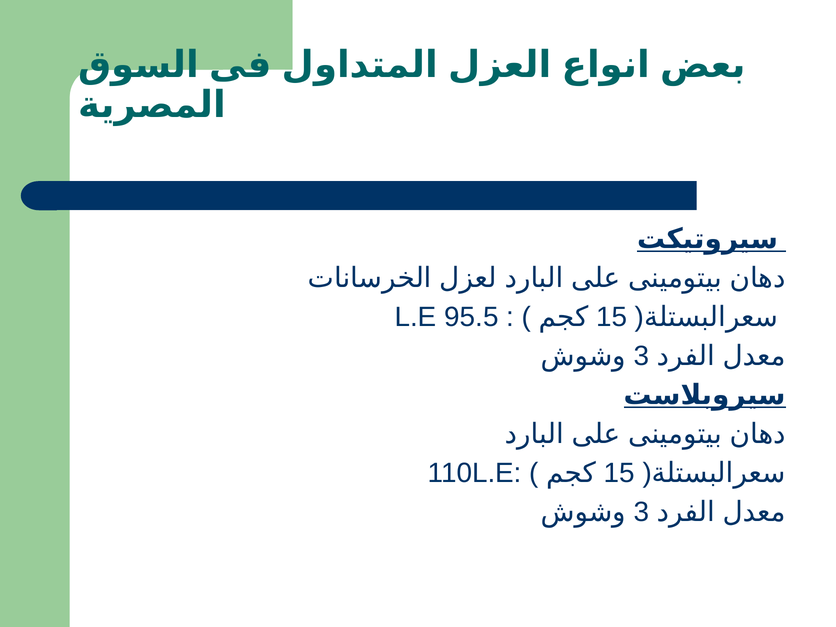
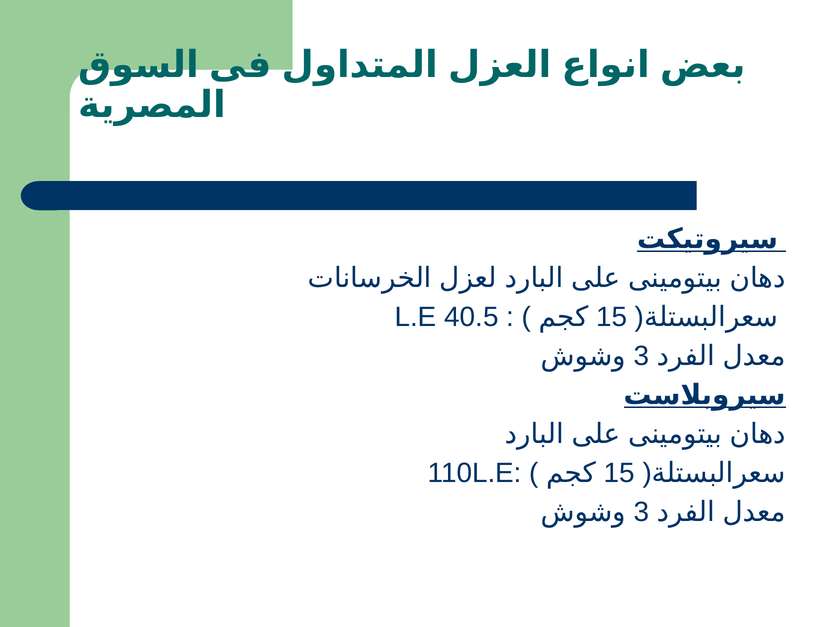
95.5: 95.5 -> 40.5 (471, 317)
